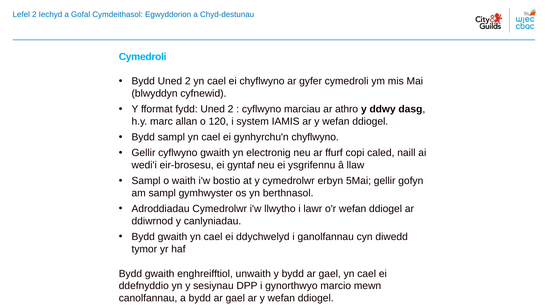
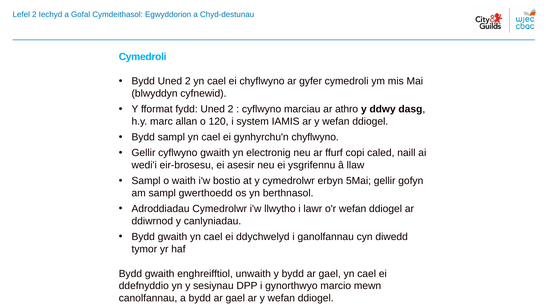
gyntaf: gyntaf -> asesir (241, 165)
gymhwyster: gymhwyster -> gwerthoedd (206, 193)
